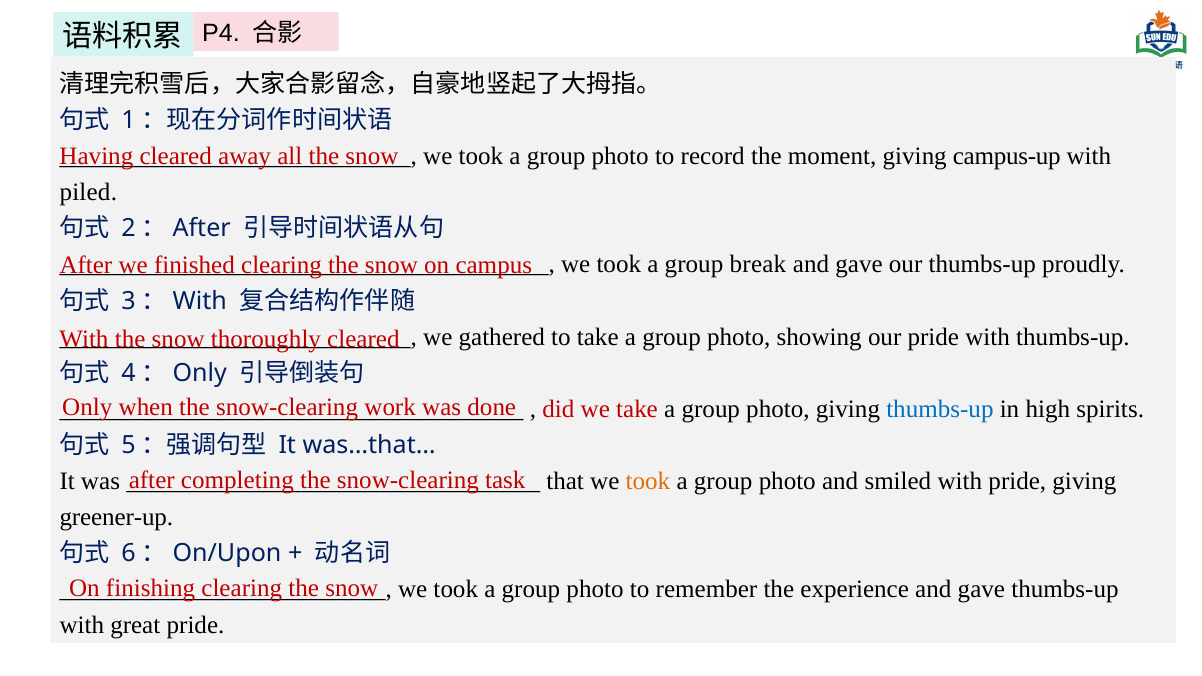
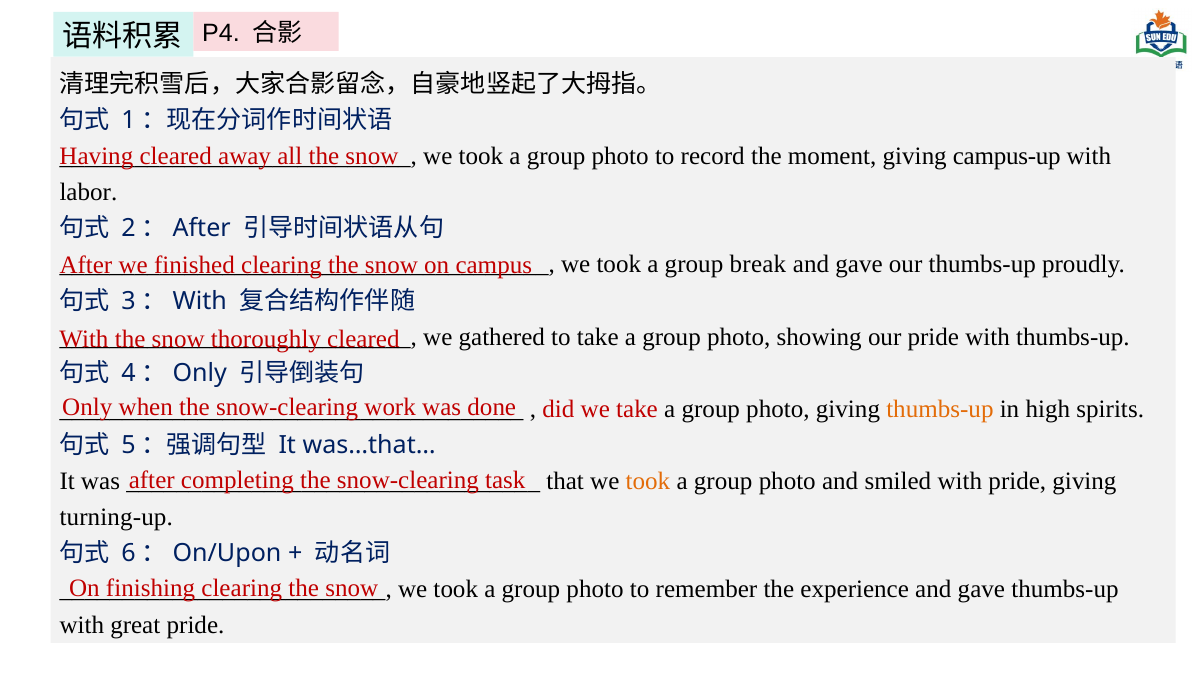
piled: piled -> labor (88, 193)
thumbs-up colour: blue -> orange (940, 409)
greener-up: greener-up -> turning-up (116, 517)
